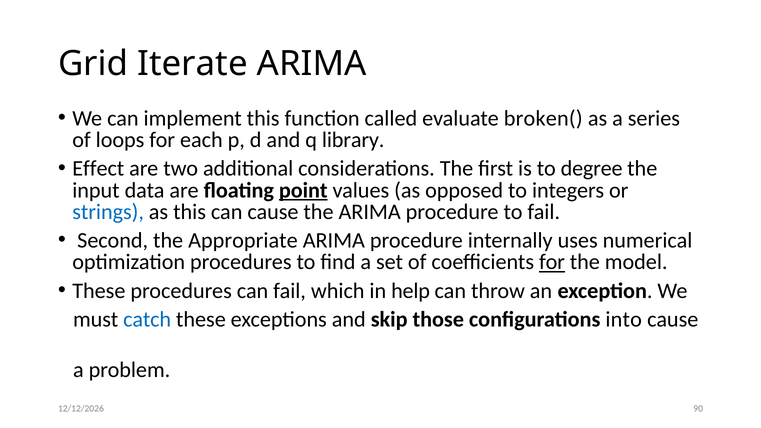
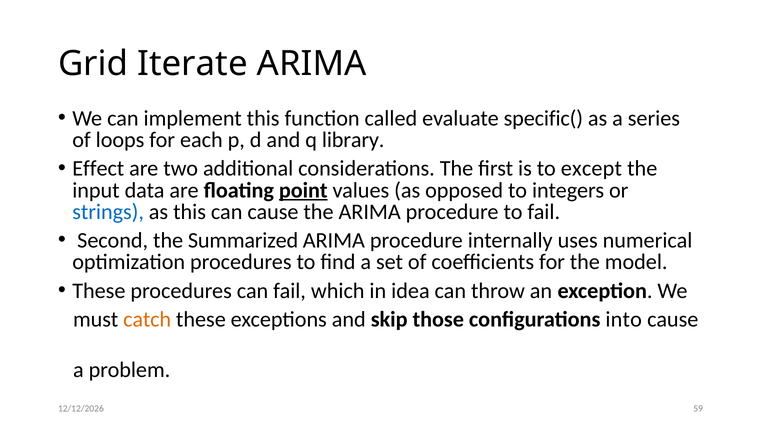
broken(: broken( -> specific( (543, 118)
degree: degree -> except (591, 169)
Appropriate: Appropriate -> Summarized (243, 241)
for underline: present -> none (552, 262)
help: help -> idea (410, 291)
catch colour: blue -> orange (147, 320)
90: 90 -> 59 (698, 409)
